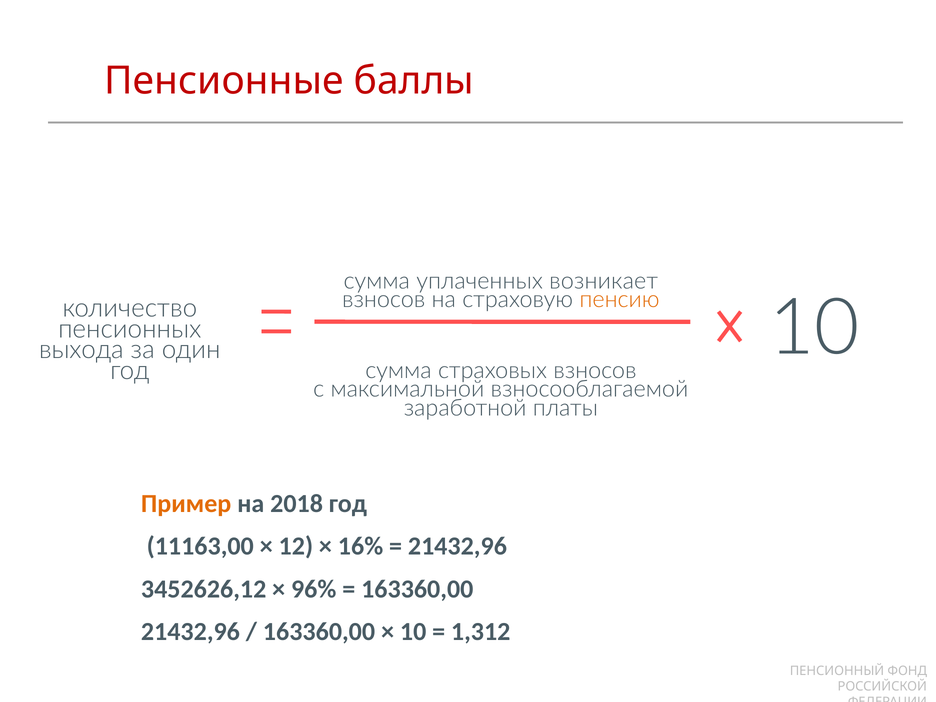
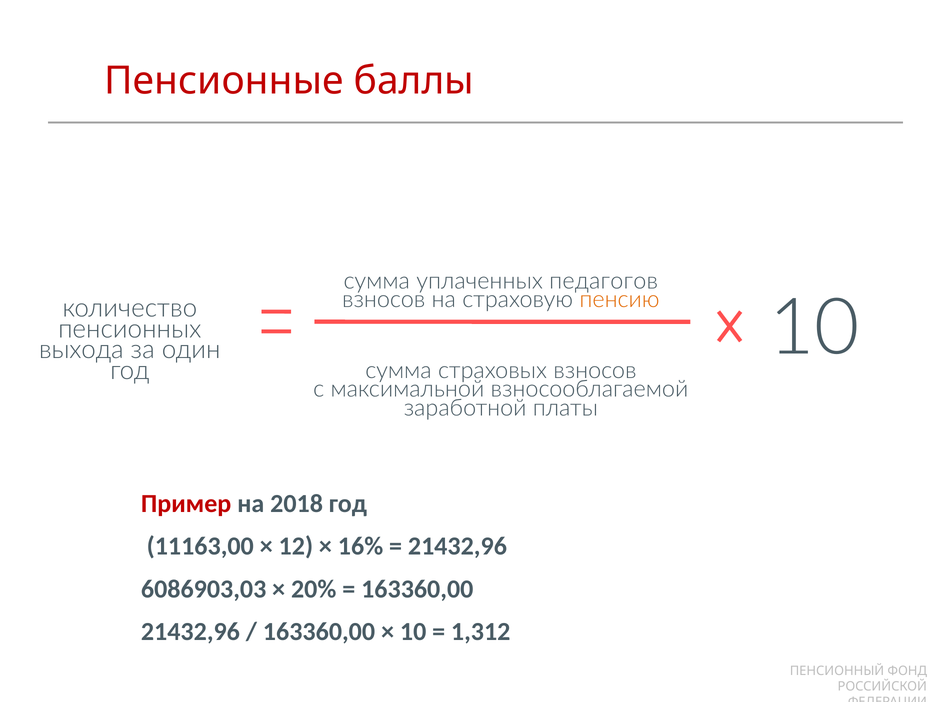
возникает: возникает -> педагогов (604, 281)
Пример colour: orange -> red (186, 504)
3452626,12: 3452626,12 -> 6086903,03 (204, 589)
96%: 96% -> 20% (314, 589)
